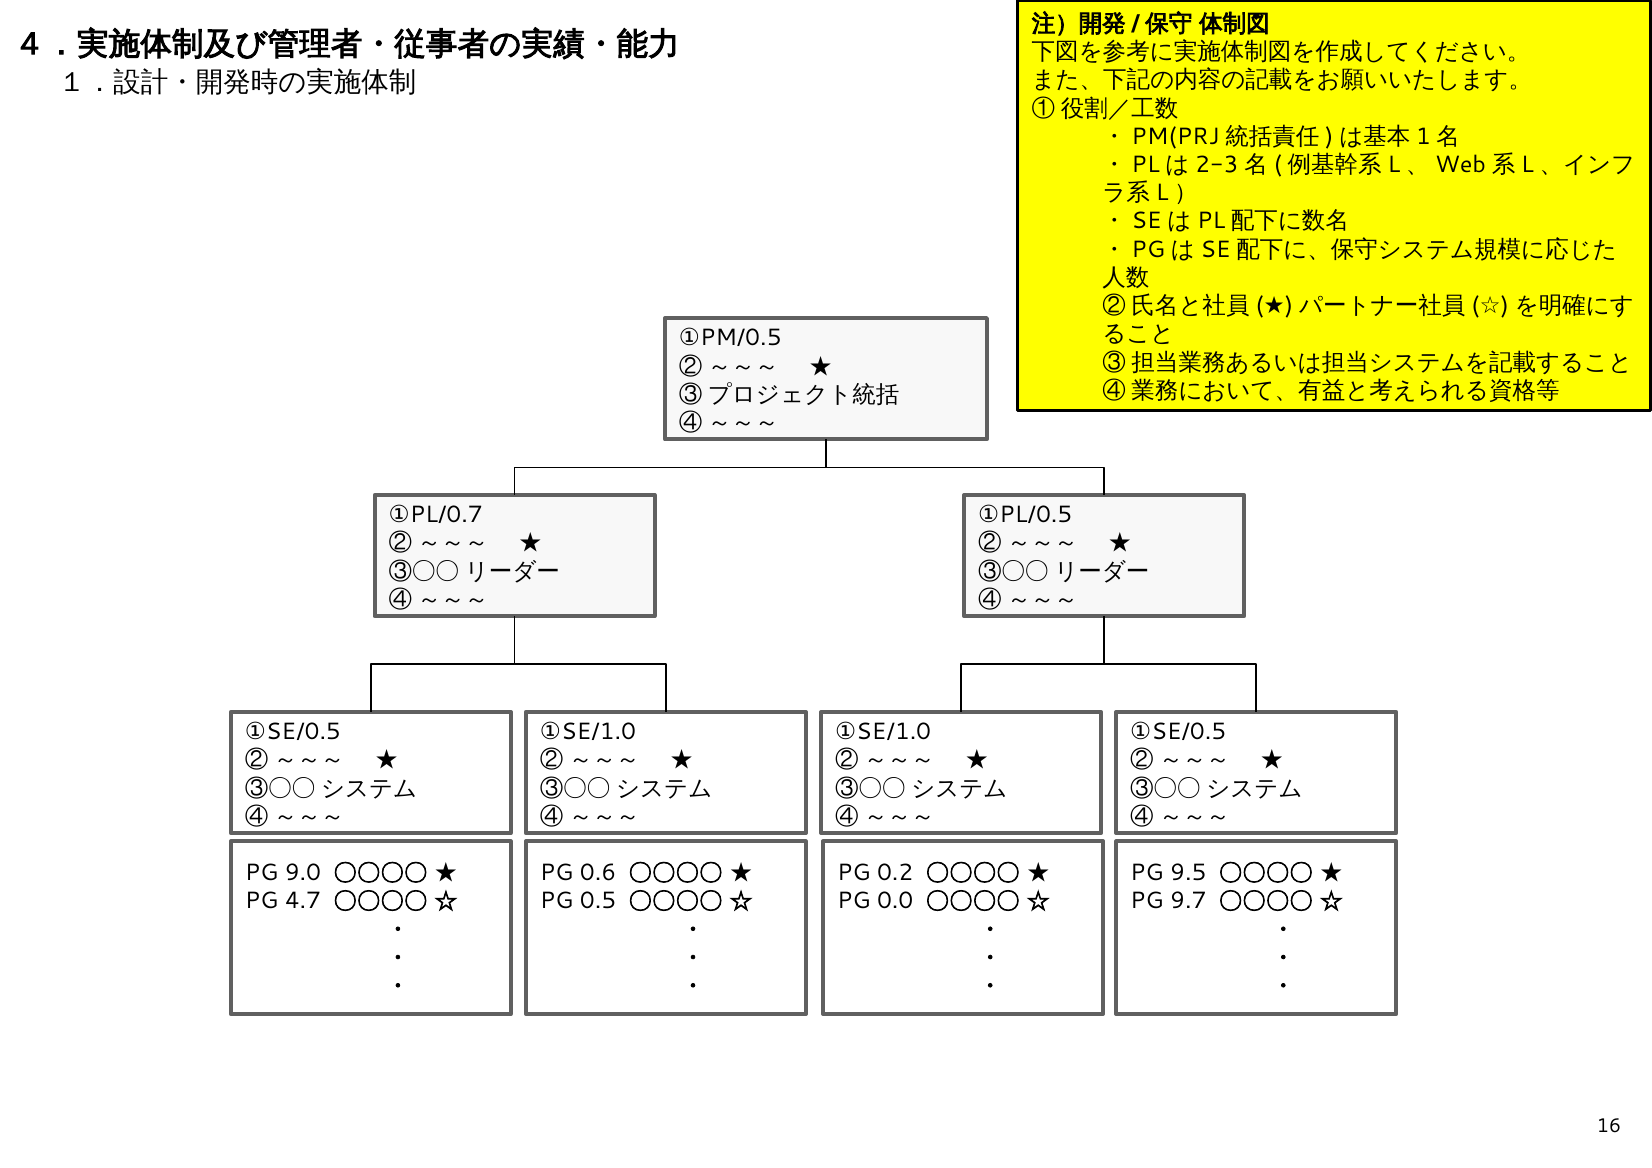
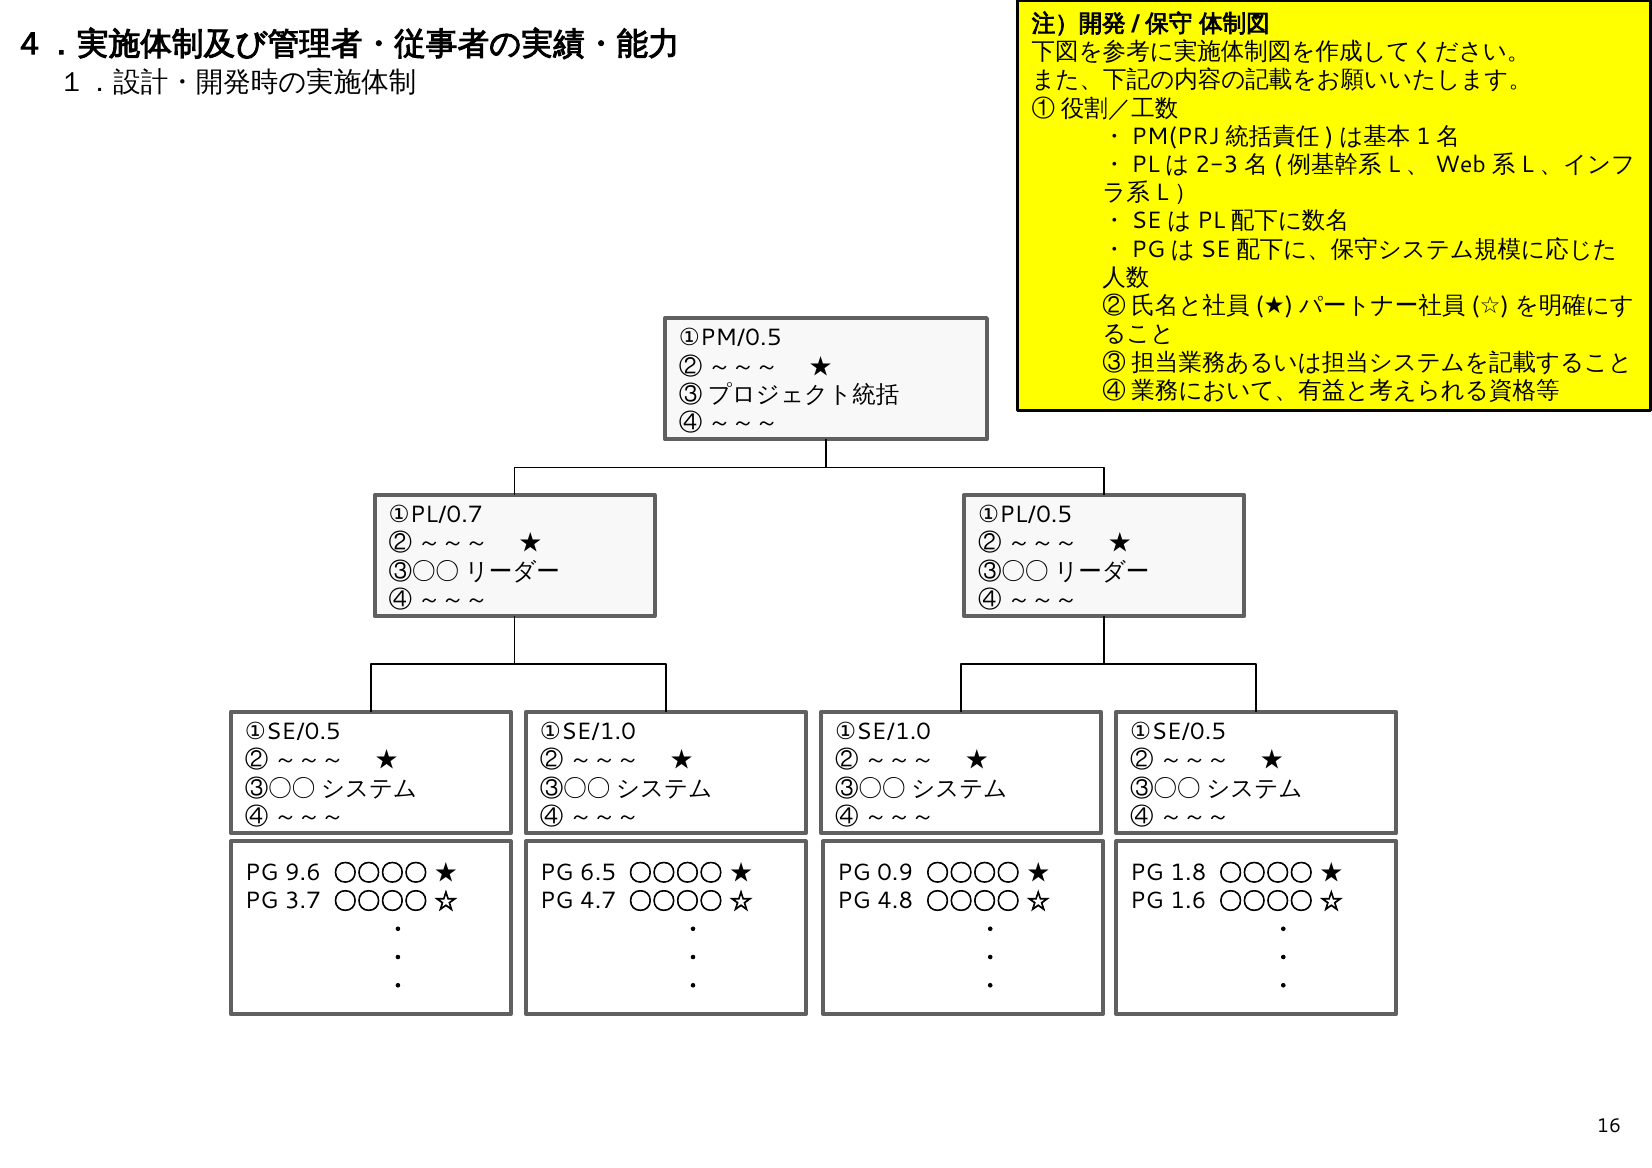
9.0: 9.0 -> 9.6 (303, 873)
0.6: 0.6 -> 6.5 (598, 873)
0.2: 0.2 -> 0.9 (895, 873)
9.5: 9.5 -> 1.8 (1188, 873)
4.7: 4.7 -> 3.7 (303, 901)
0.5: 0.5 -> 4.7 (598, 901)
0.0: 0.0 -> 4.8 (895, 901)
9.7: 9.7 -> 1.6 (1188, 901)
